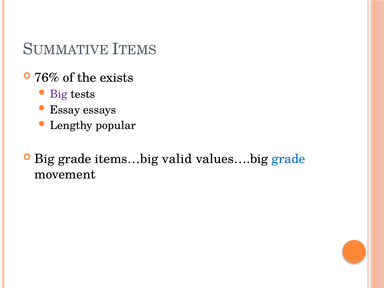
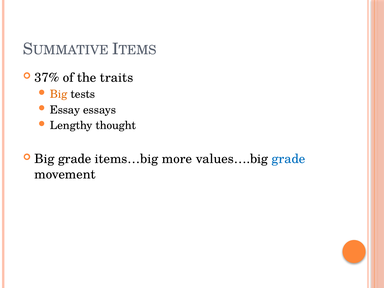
76%: 76% -> 37% (47, 78)
exists: exists -> traits (117, 78)
Big colour: purple -> orange (59, 94)
popular: popular -> thought (116, 126)
valid: valid -> more (177, 159)
